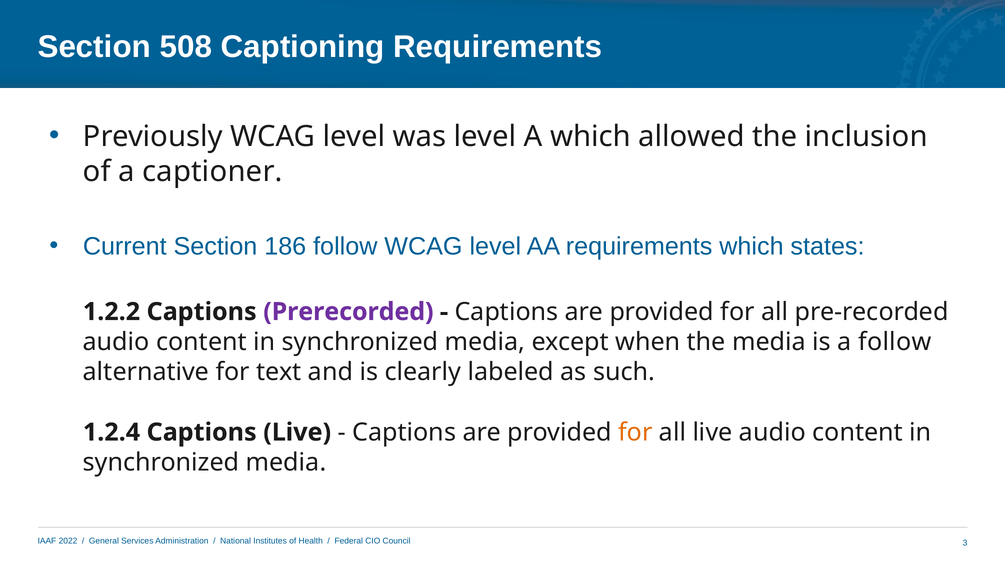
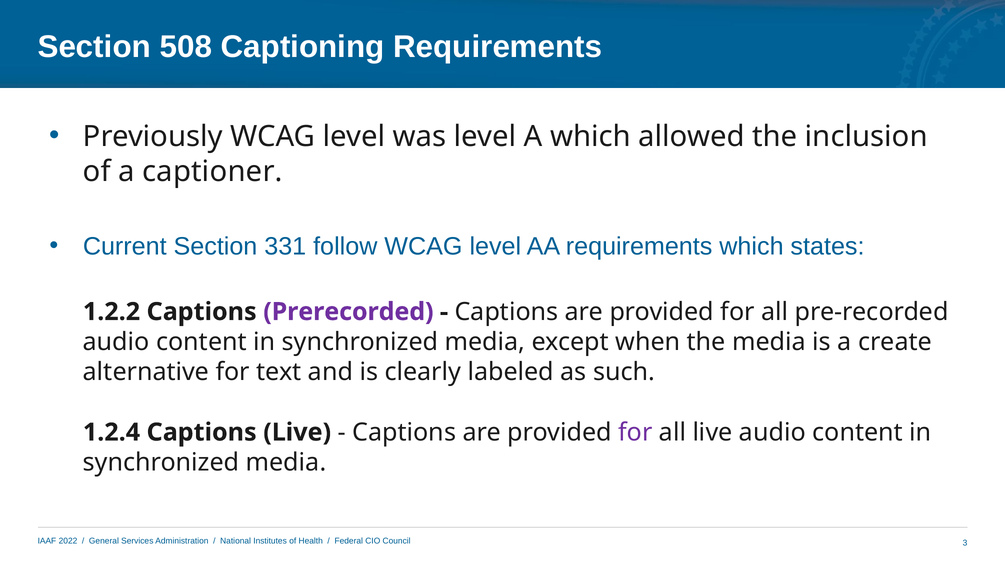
186: 186 -> 331 (285, 247)
a follow: follow -> create (895, 342)
for colour: orange -> purple (635, 433)
